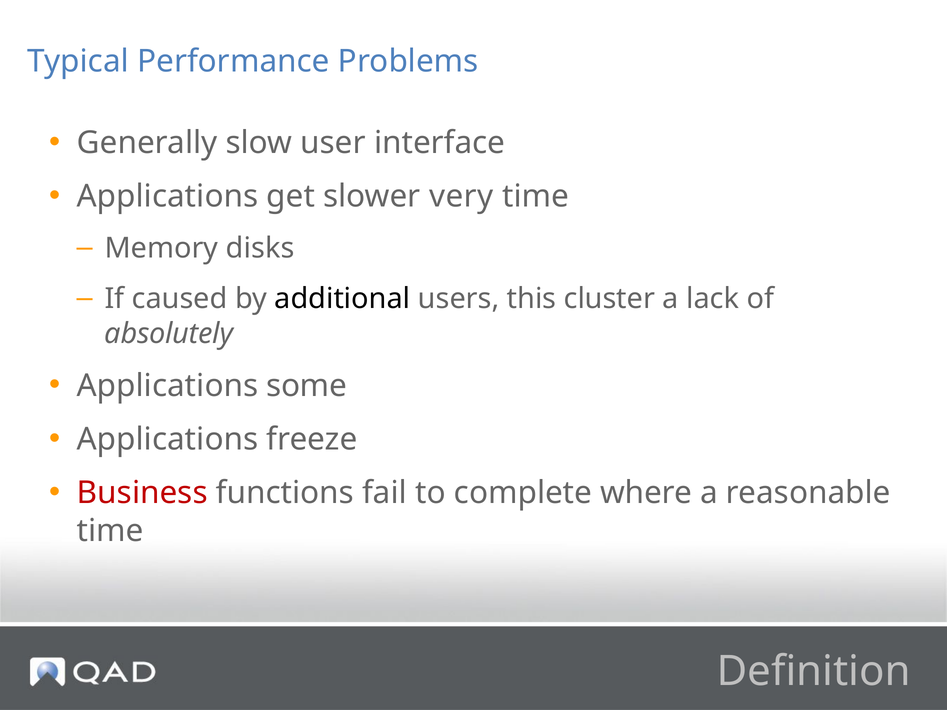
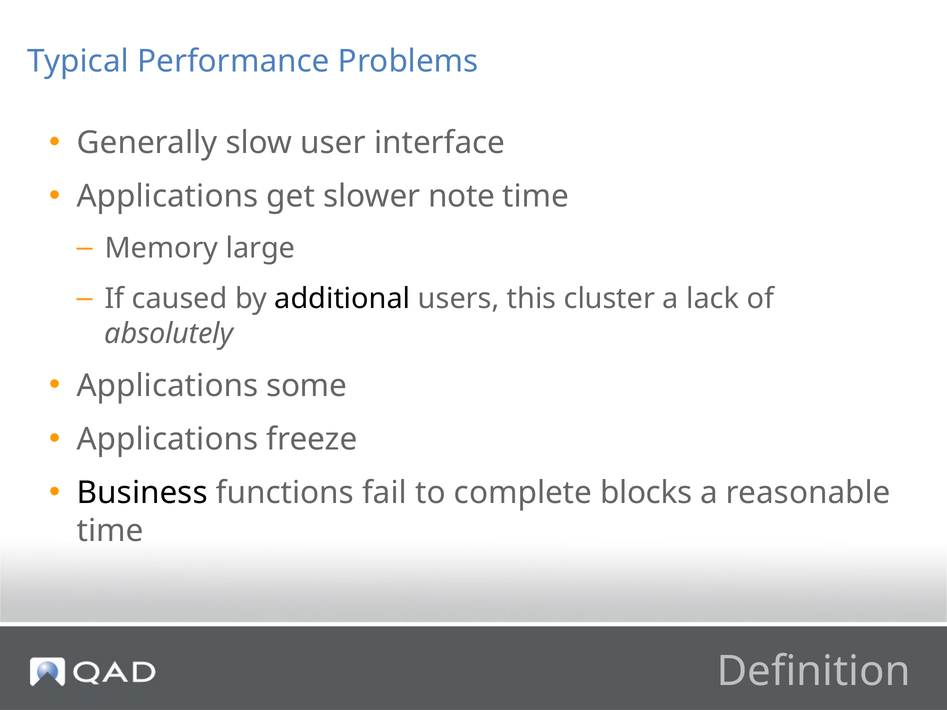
very: very -> note (462, 197)
disks: disks -> large (260, 248)
Business colour: red -> black (142, 493)
where: where -> blocks (646, 493)
